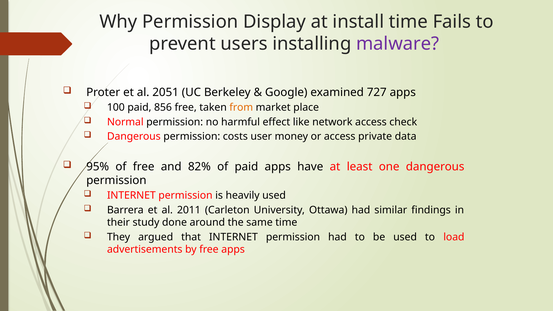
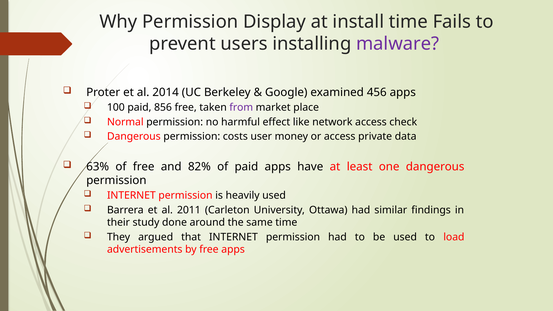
2051: 2051 -> 2014 (166, 92)
727: 727 -> 456 (377, 92)
from colour: orange -> purple (241, 108)
95%: 95% -> 63% (98, 167)
